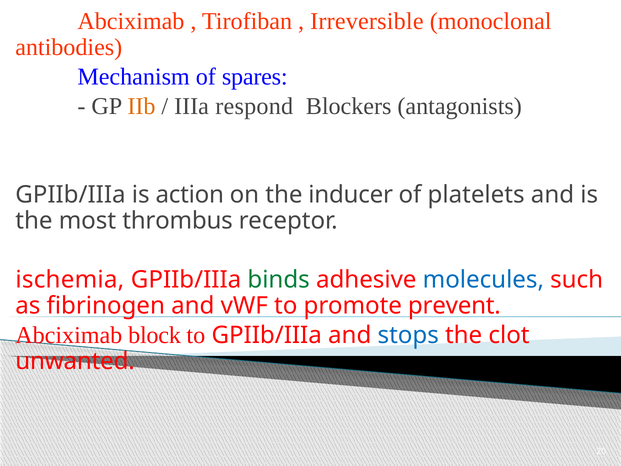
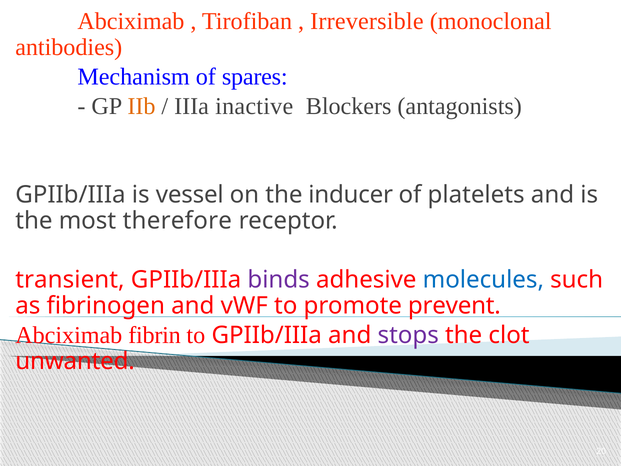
respond: respond -> inactive (254, 106)
action: action -> vessel (190, 195)
thrombus: thrombus -> therefore (177, 221)
ischemia: ischemia -> transient (70, 280)
binds colour: green -> purple (279, 280)
block: block -> fibrin (155, 335)
stops colour: blue -> purple (408, 335)
